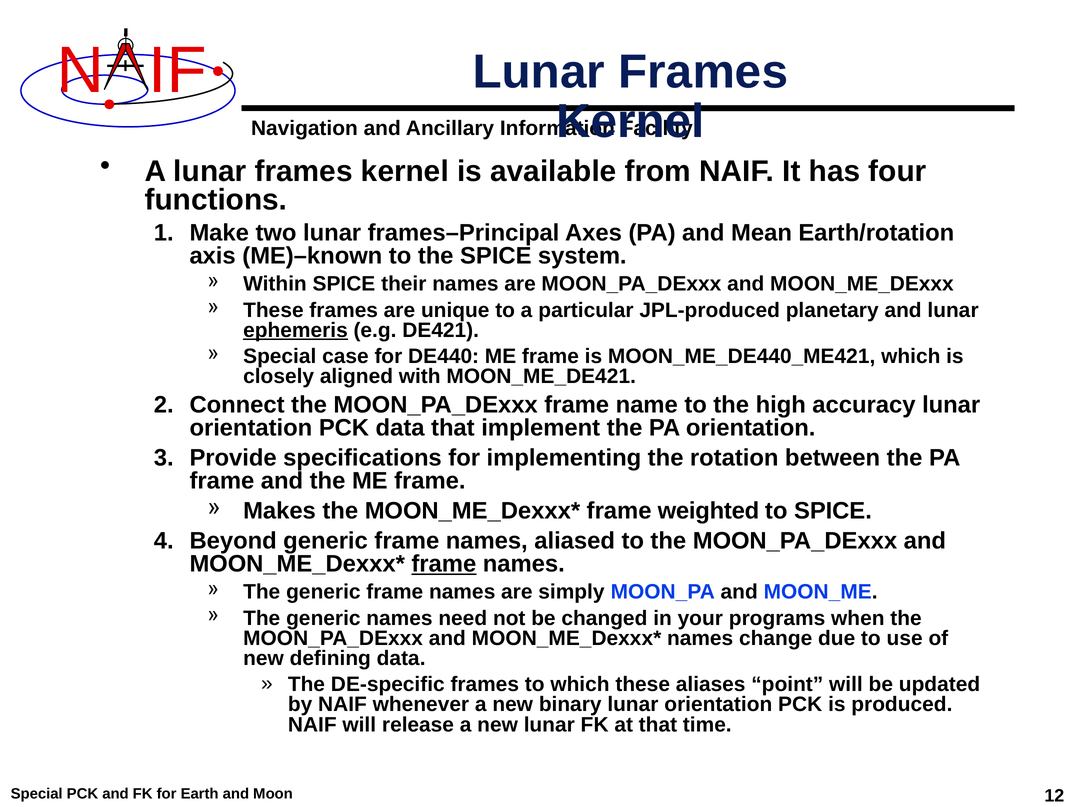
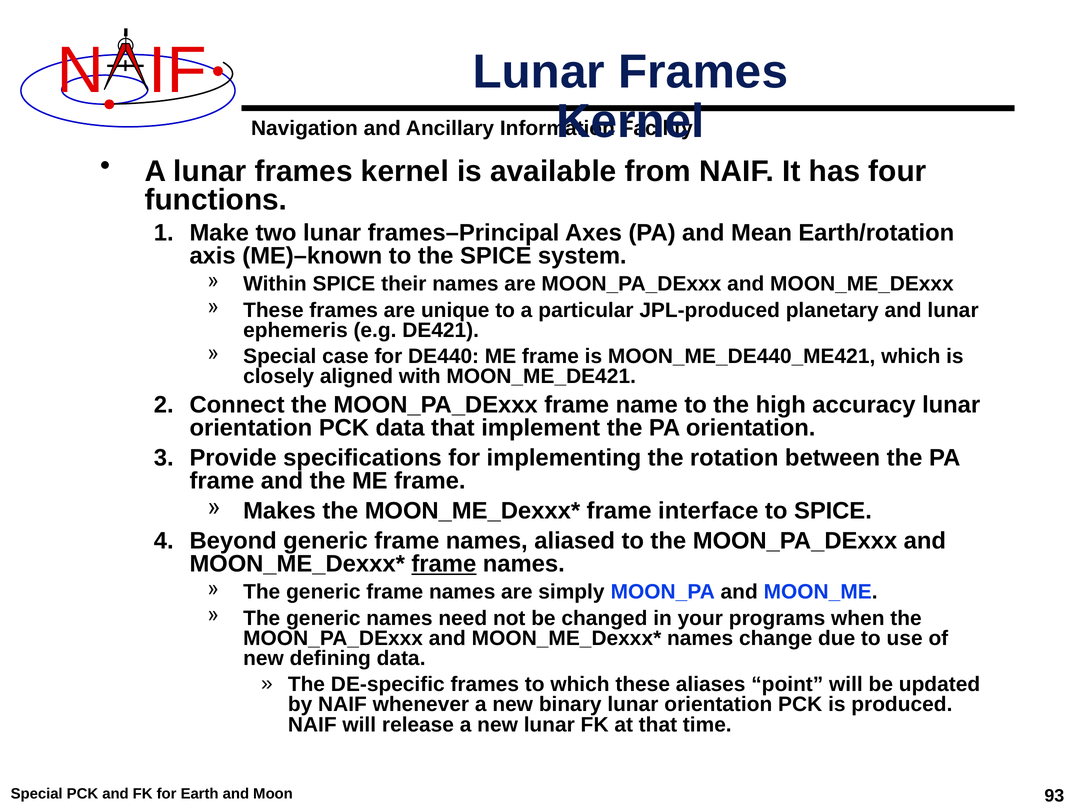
ephemeris underline: present -> none (295, 330)
weighted: weighted -> interface (708, 511)
12: 12 -> 93 (1054, 796)
